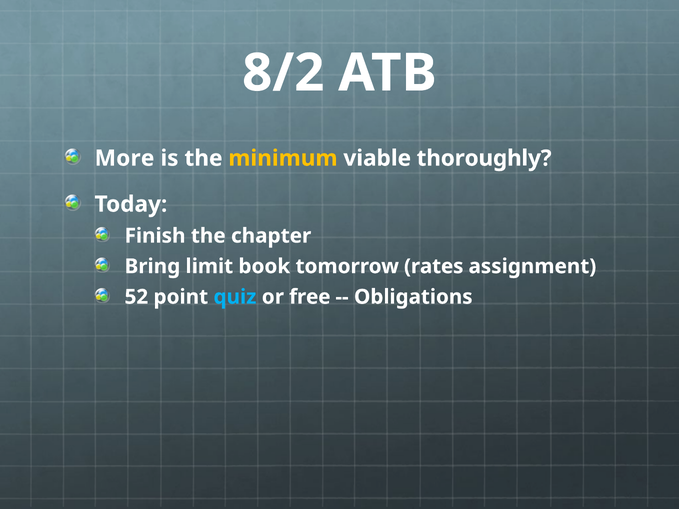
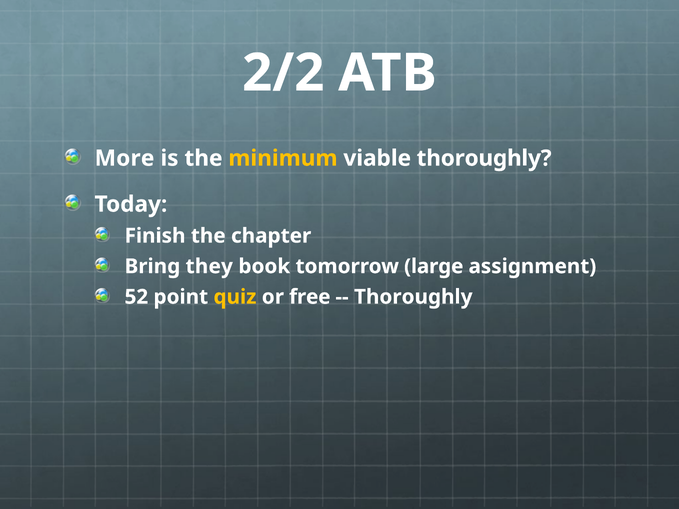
8/2: 8/2 -> 2/2 (283, 73)
limit: limit -> they (209, 266)
rates: rates -> large (434, 266)
quiz colour: light blue -> yellow (235, 297)
Obligations: Obligations -> Thoroughly (413, 297)
